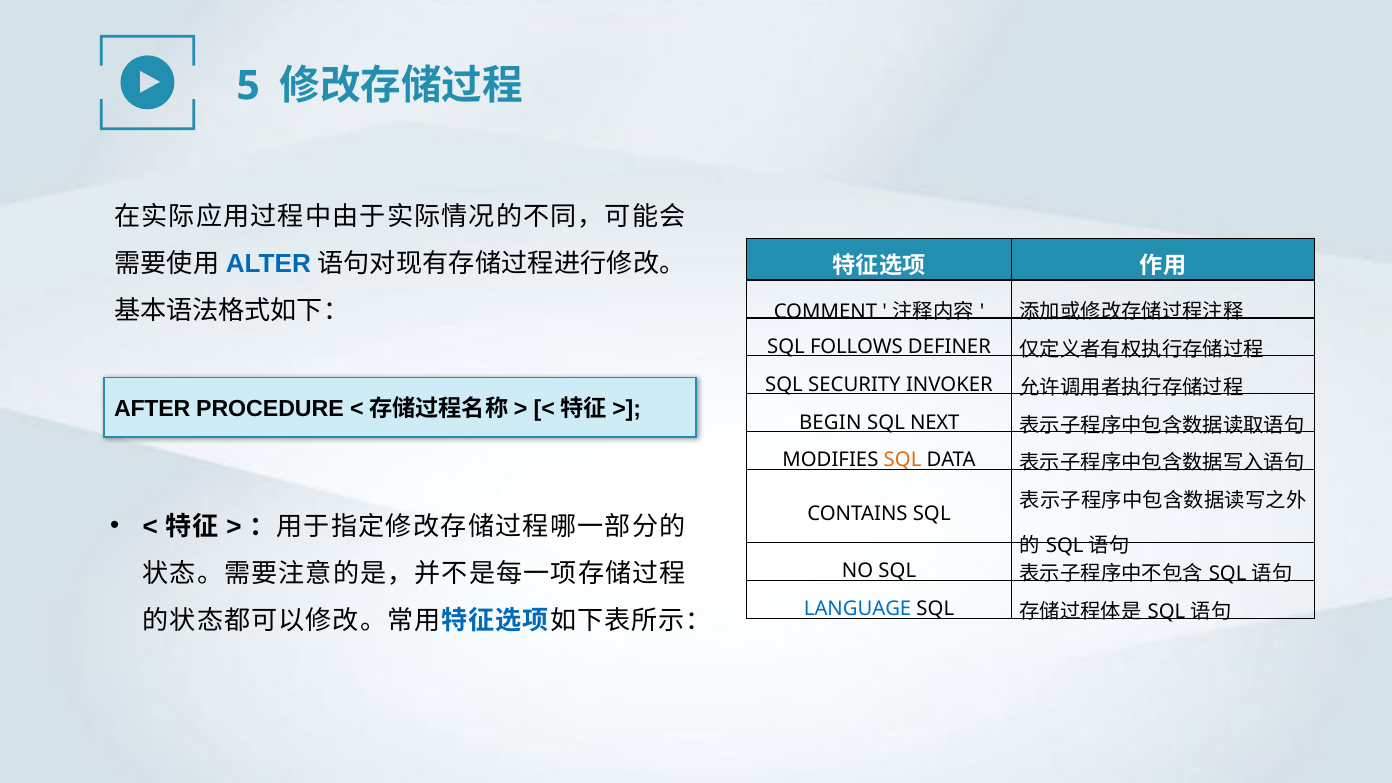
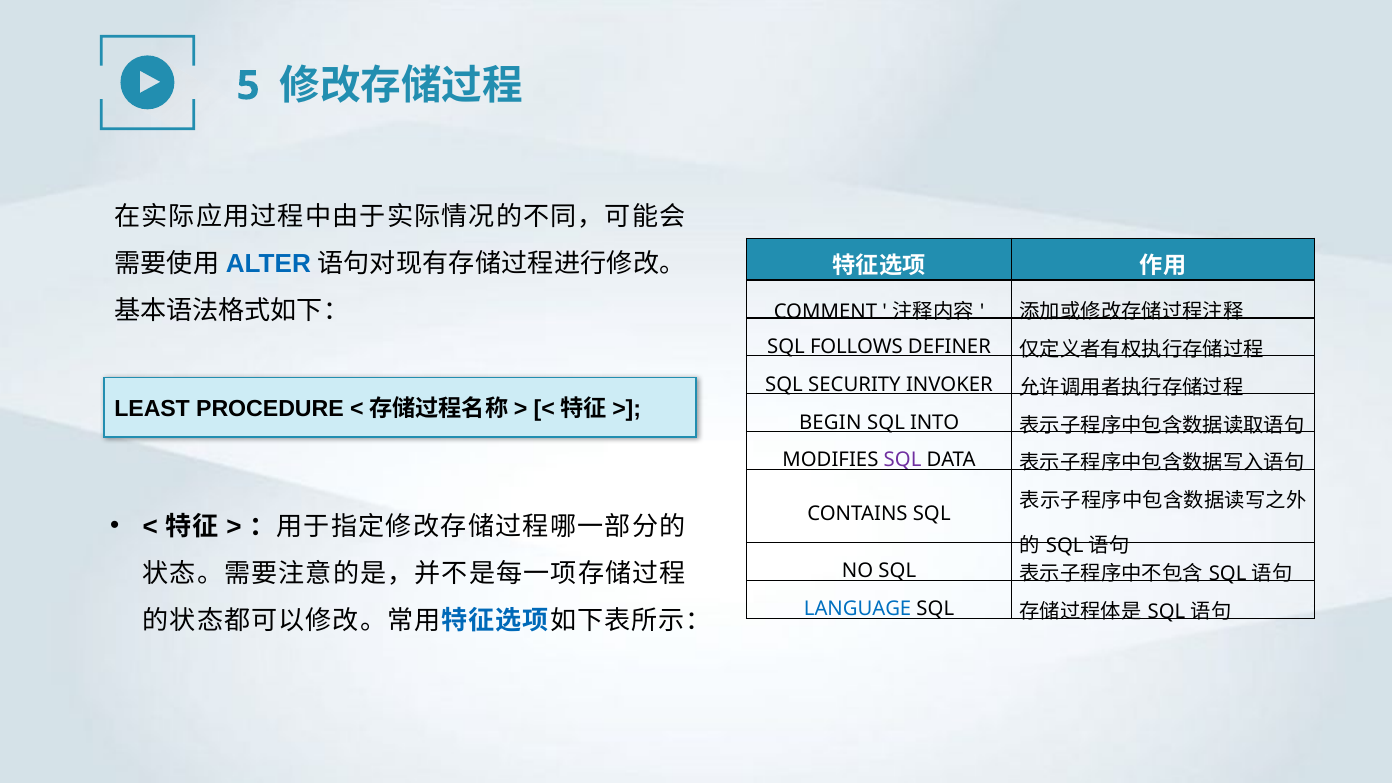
AFTER: AFTER -> LEAST (152, 409)
NEXT: NEXT -> INTO (935, 422)
SQL colour: orange -> purple (903, 460)
